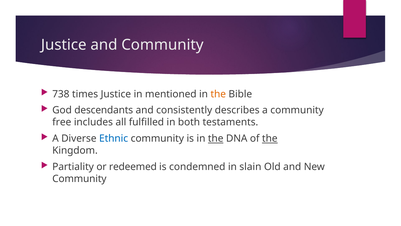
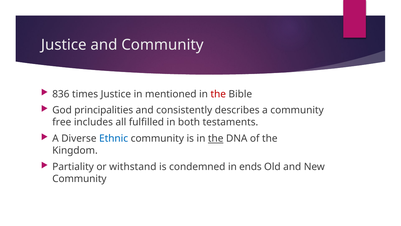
738: 738 -> 836 (61, 94)
the colour: orange -> red (218, 94)
descendants: descendants -> principalities (104, 110)
the underline: present -> none (270, 138)
redeemed: redeemed -> withstand (133, 167)
slain: slain -> ends (250, 167)
